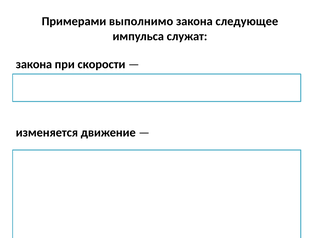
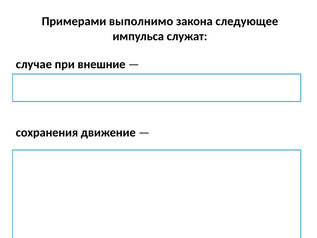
закона: закона -> случае (34, 64)
скорости: скорости -> внешние (101, 64)
изменяется: изменяется -> сохранения (47, 132)
